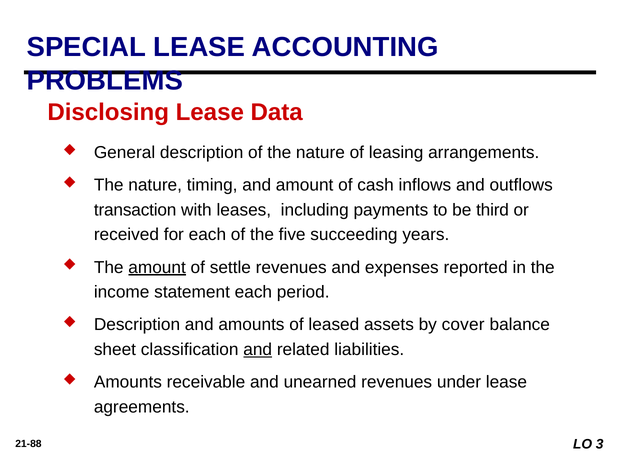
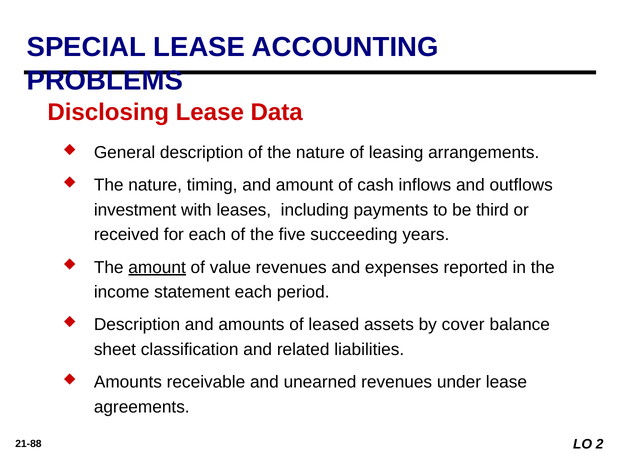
transaction: transaction -> investment (135, 210)
settle: settle -> value (230, 267)
and underline: present -> none (258, 349)
3: 3 -> 2 (600, 444)
